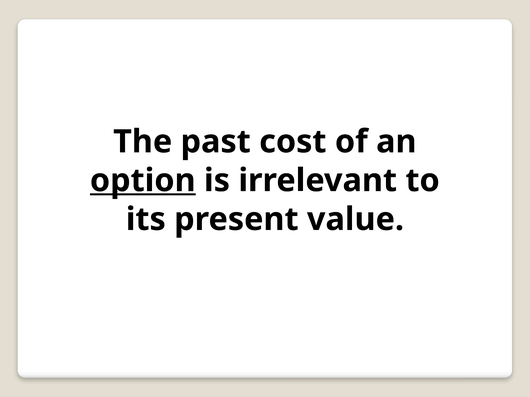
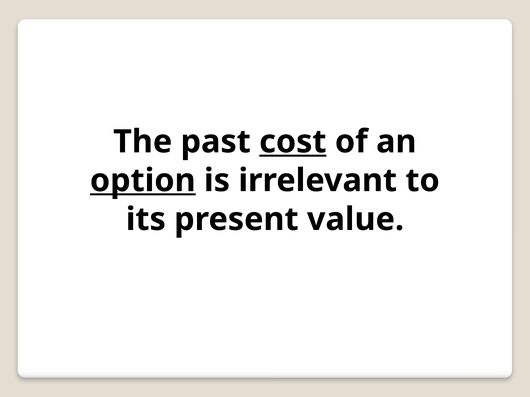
cost underline: none -> present (293, 142)
